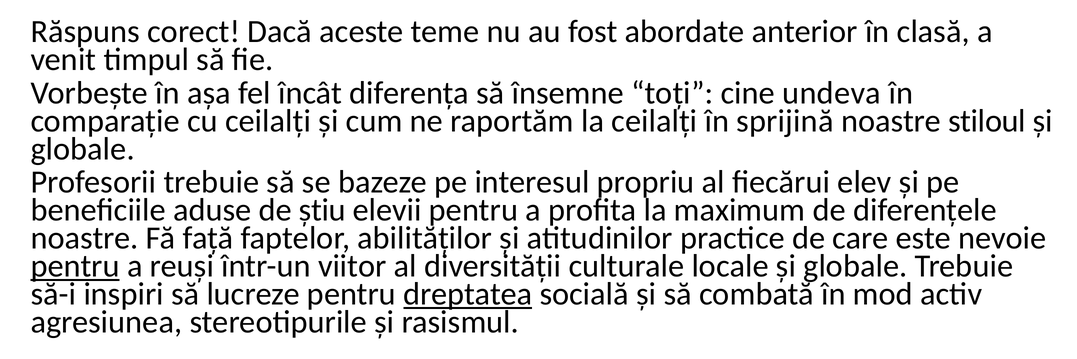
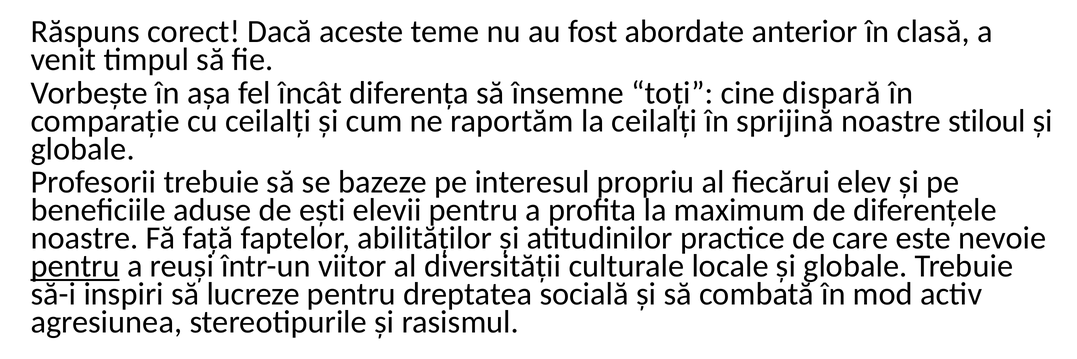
undeva: undeva -> dispară (832, 93)
știu: știu -> ești (322, 210)
dreptatea underline: present -> none (468, 294)
